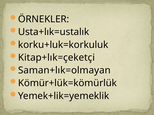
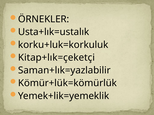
Saman+lık=olmayan: Saman+lık=olmayan -> Saman+lık=yazlabilir (64, 71)
